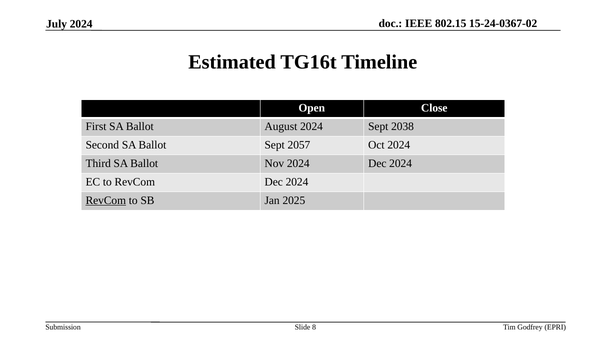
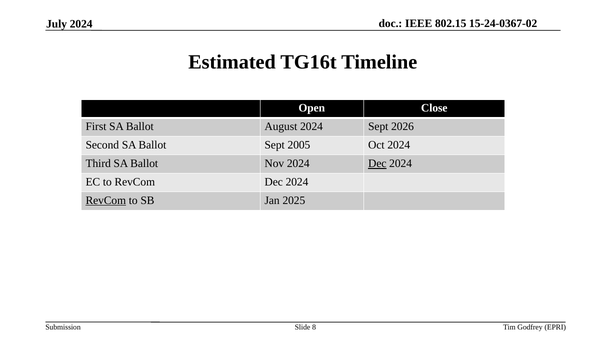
2038: 2038 -> 2026 (403, 127)
2057: 2057 -> 2005 (299, 145)
Dec underline: none -> present (377, 163)
